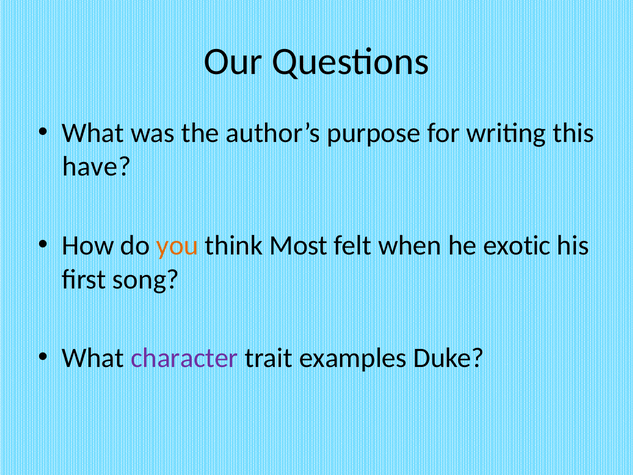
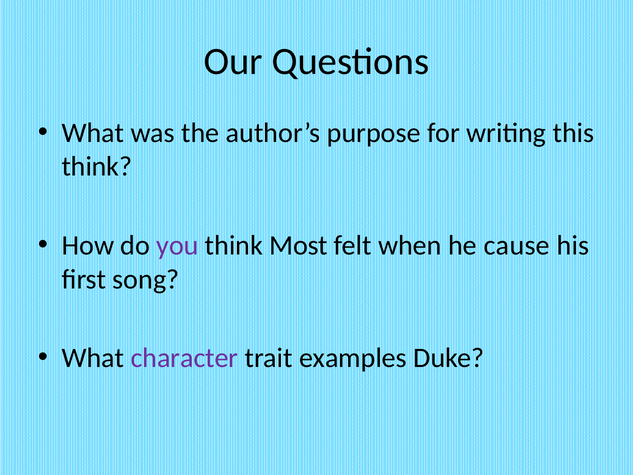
have: have -> think (97, 167)
you colour: orange -> purple (178, 245)
exotic: exotic -> cause (517, 245)
